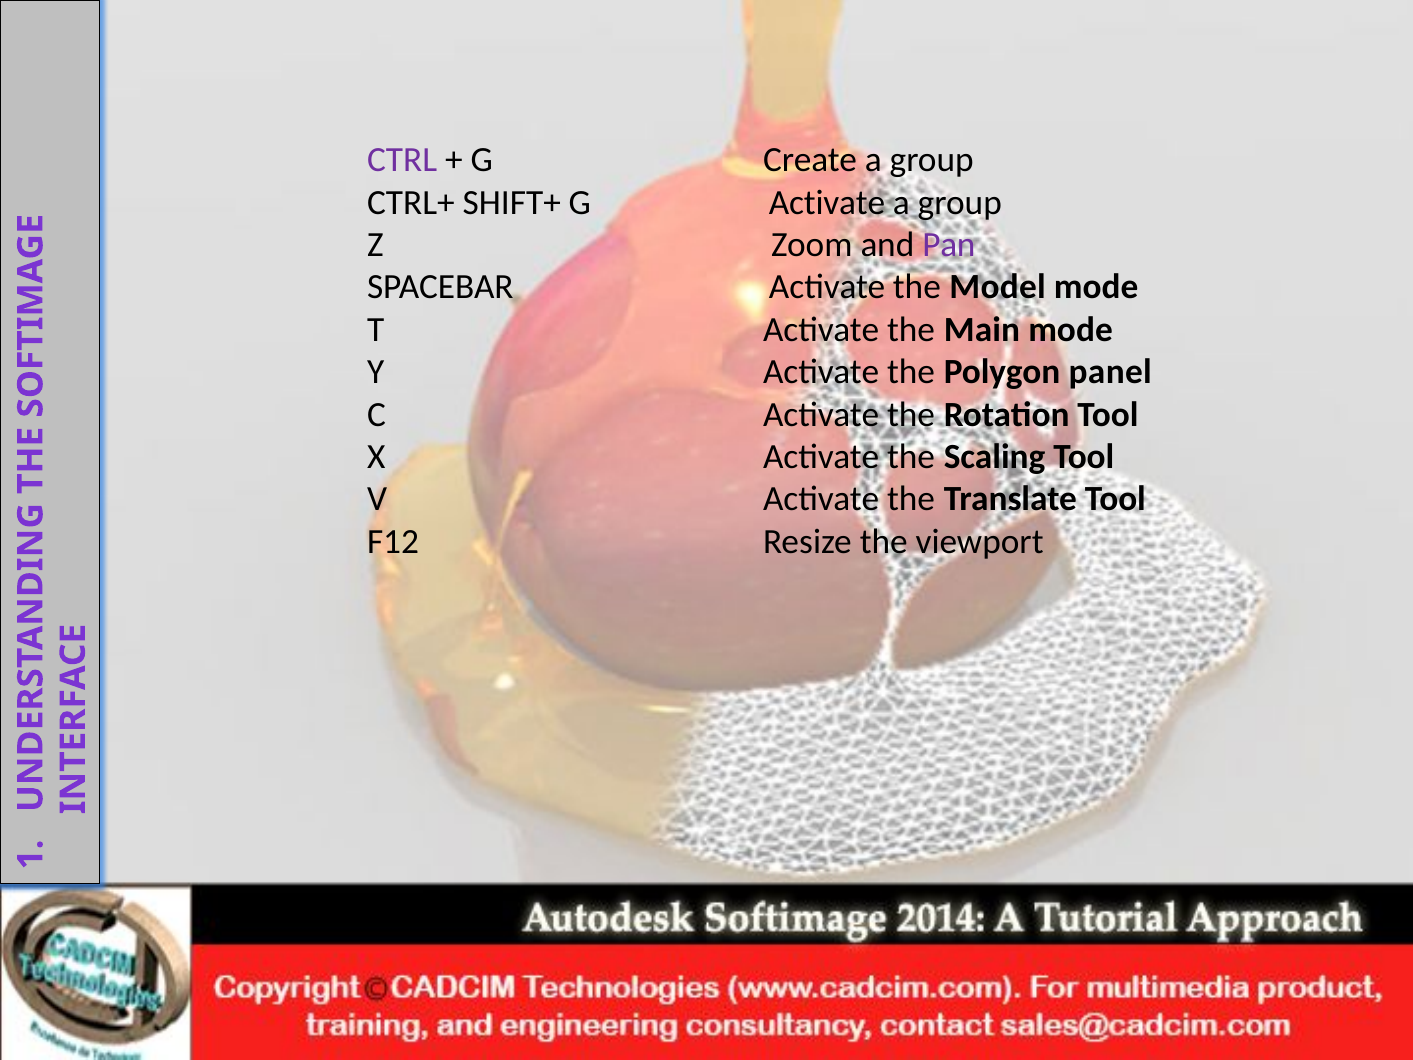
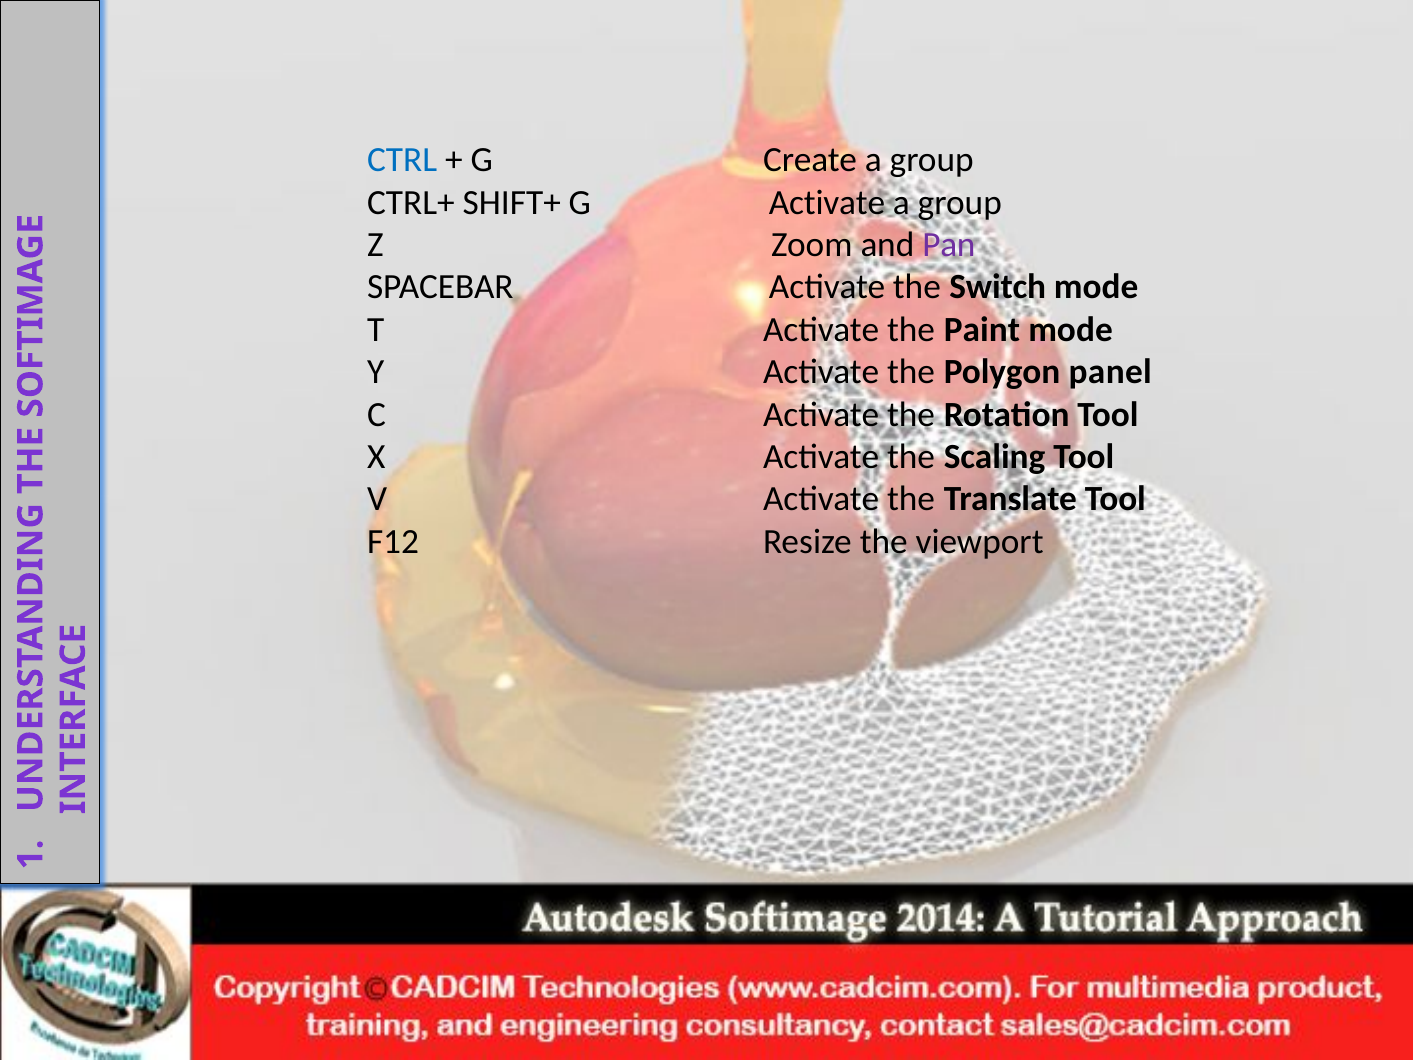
CTRL colour: purple -> blue (402, 160)
Model: Model -> Switch (998, 287)
Main: Main -> Paint (982, 330)
